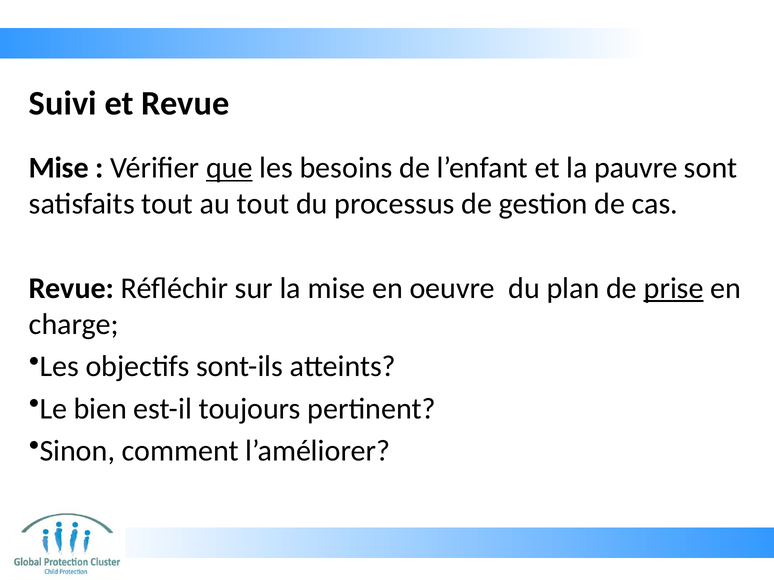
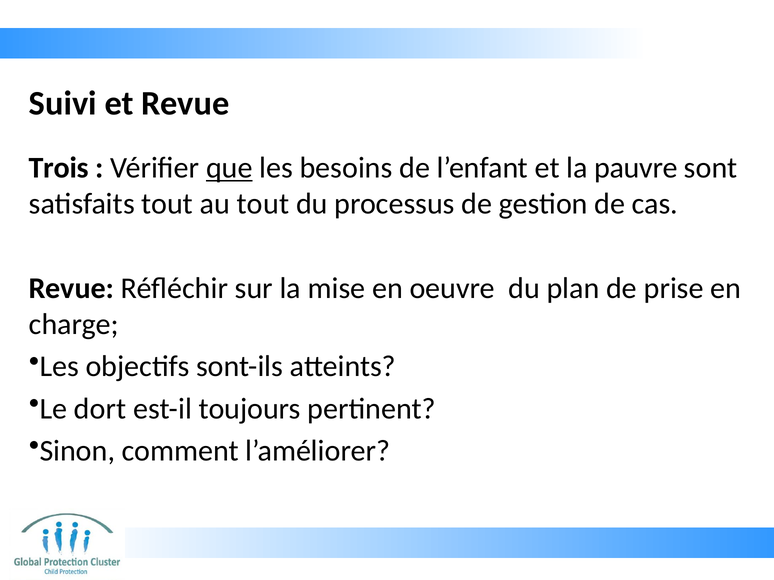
Mise: Mise -> Trois (59, 168)
prise underline: present -> none (674, 288)
bien: bien -> dort (100, 409)
